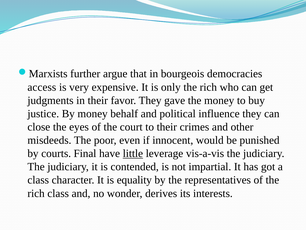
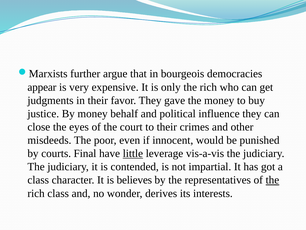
access: access -> appear (42, 87)
equality: equality -> believes (134, 180)
the underline: none -> present (272, 180)
